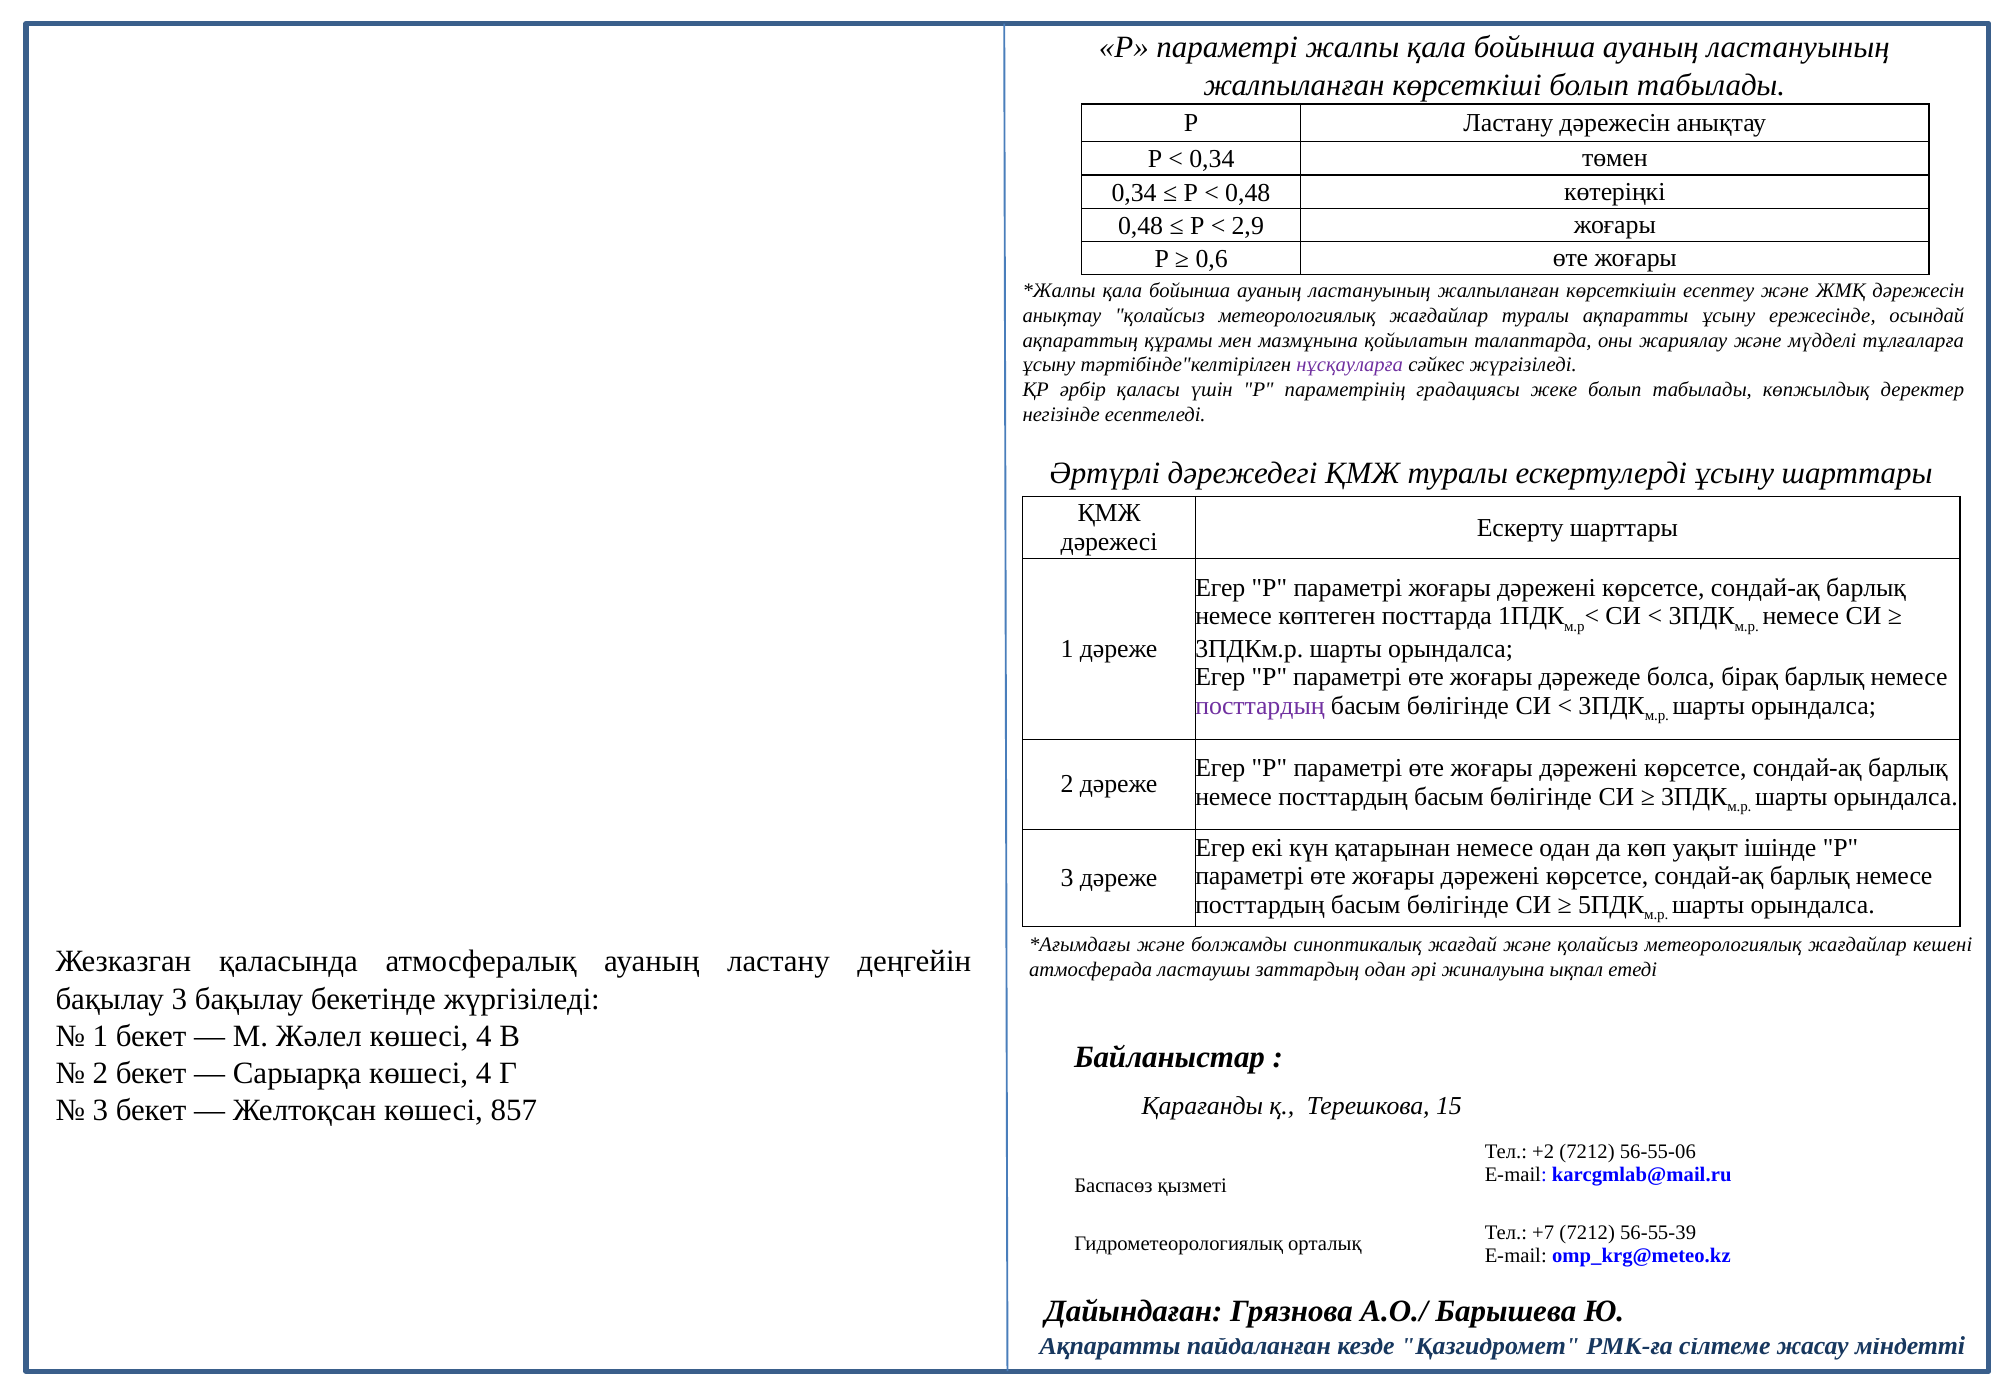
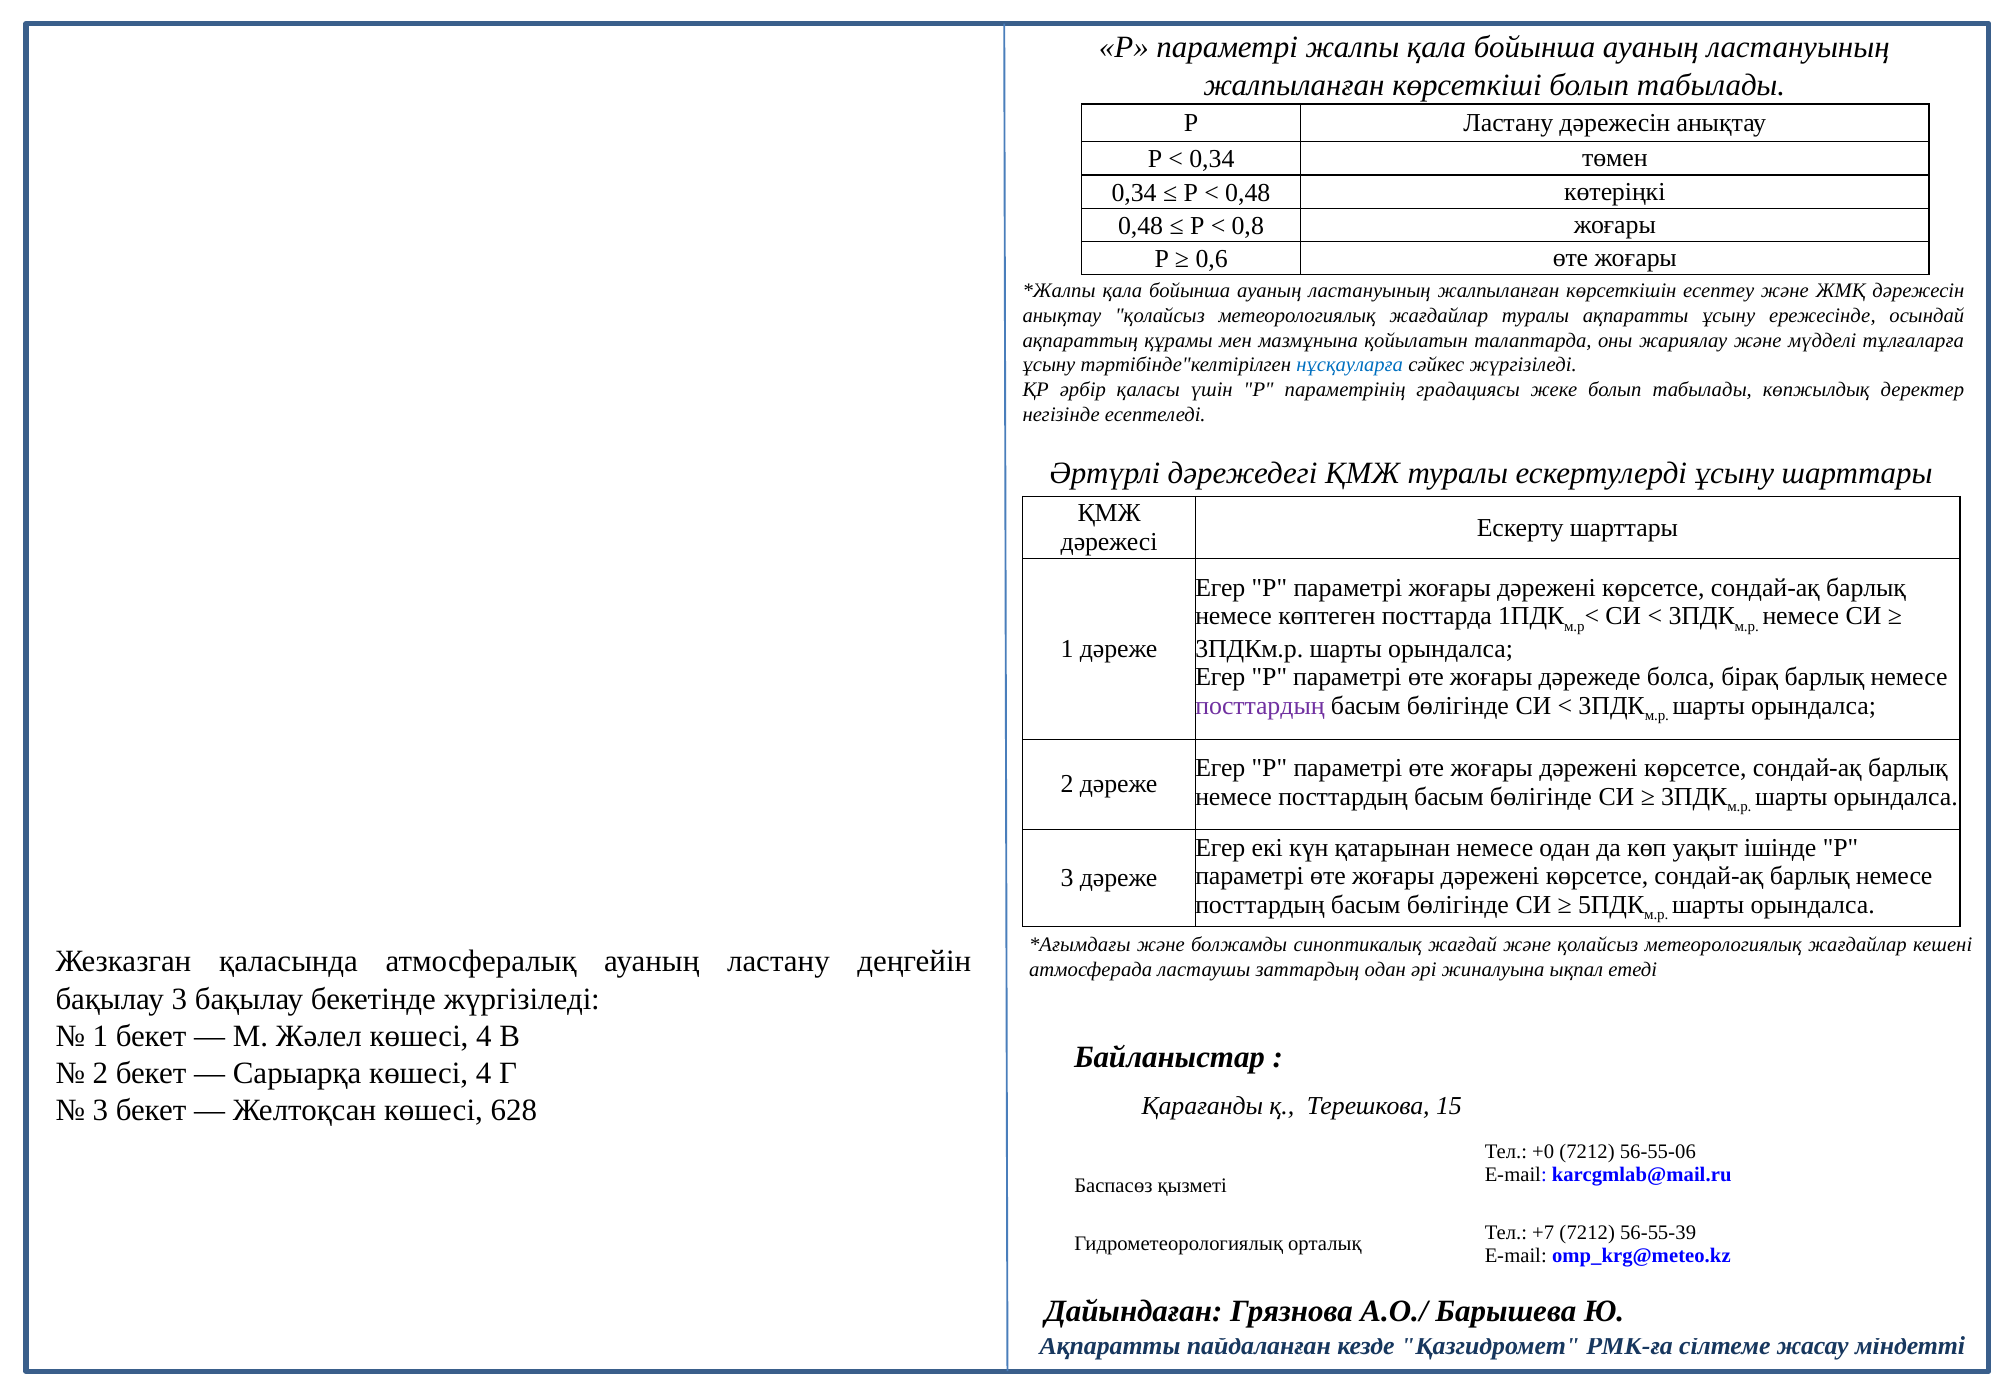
2,9: 2,9 -> 0,8 (1248, 226)
нұсқауларға colour: purple -> blue (1350, 365)
857: 857 -> 628 (514, 1110)
+2: +2 -> +0 (1543, 1152)
